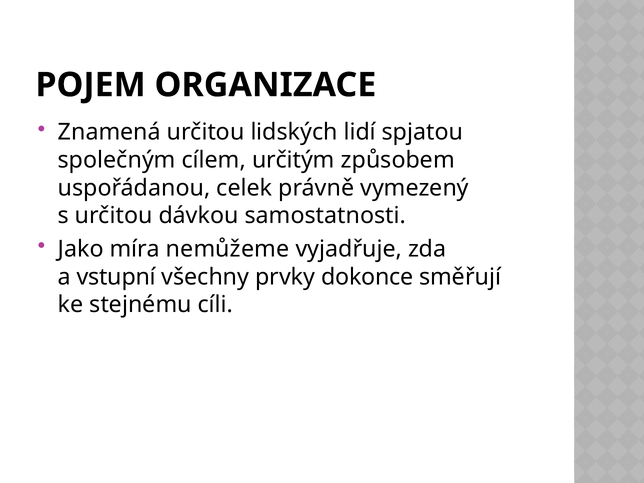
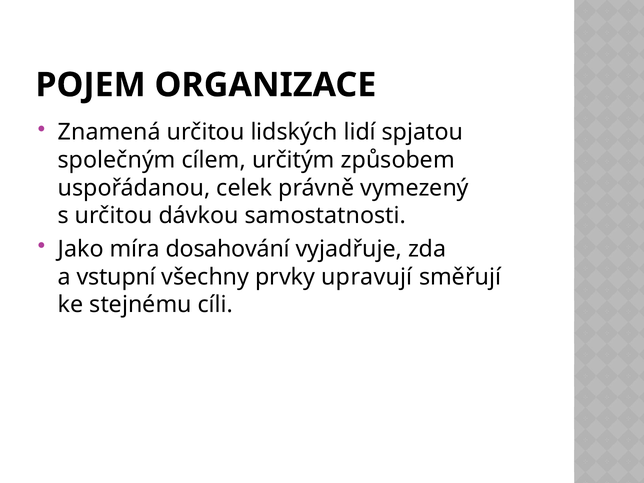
nemůžeme: nemůžeme -> dosahování (228, 249)
dokonce: dokonce -> upravují (367, 277)
